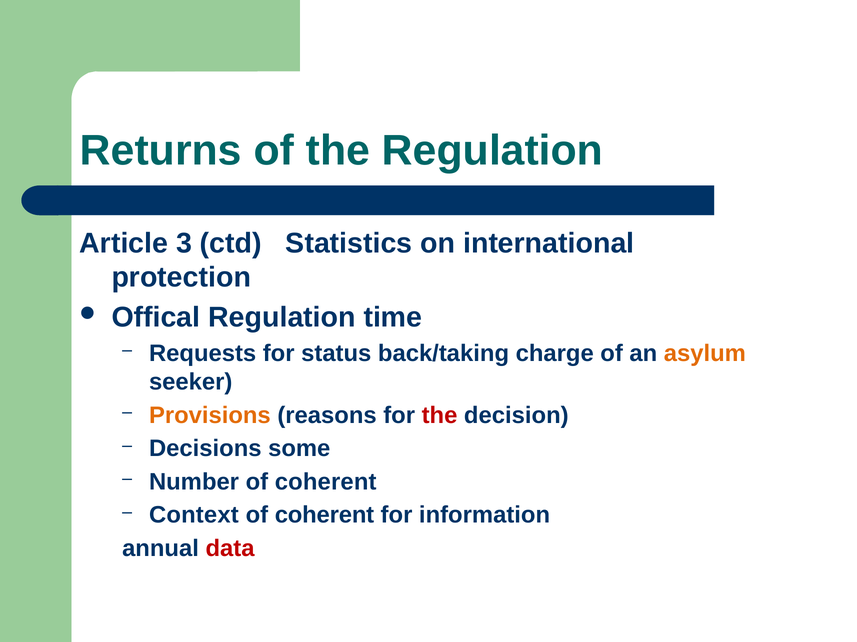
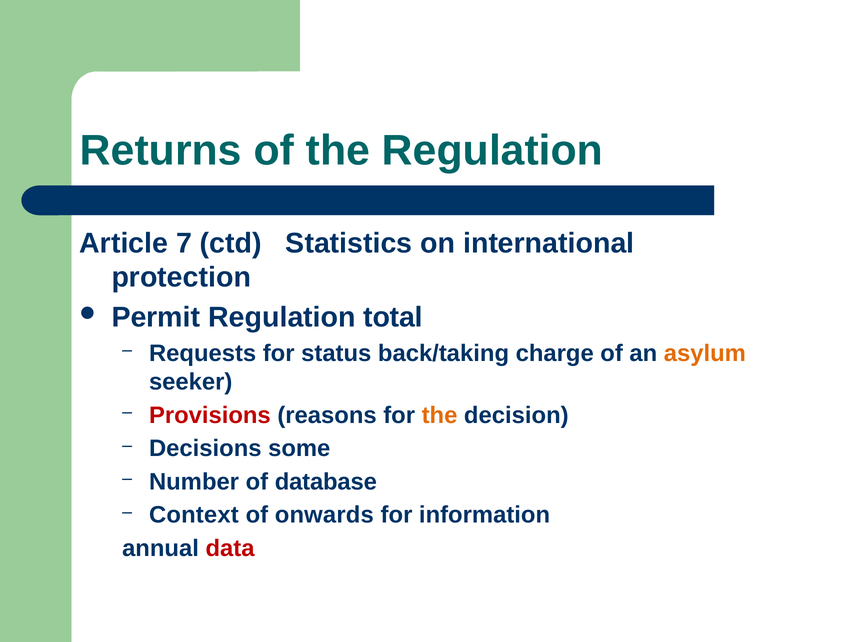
3: 3 -> 7 (184, 244)
Offical: Offical -> Permit (156, 318)
time: time -> total (393, 318)
Provisions colour: orange -> red (210, 416)
the colour: red -> orange (440, 416)
Number of coherent: coherent -> database (326, 482)
coherent: coherent -> onwards (324, 516)
